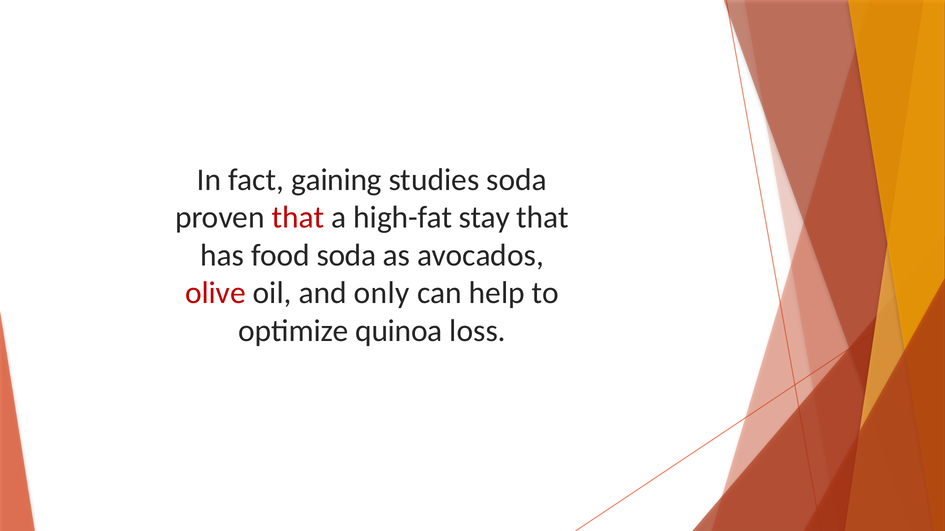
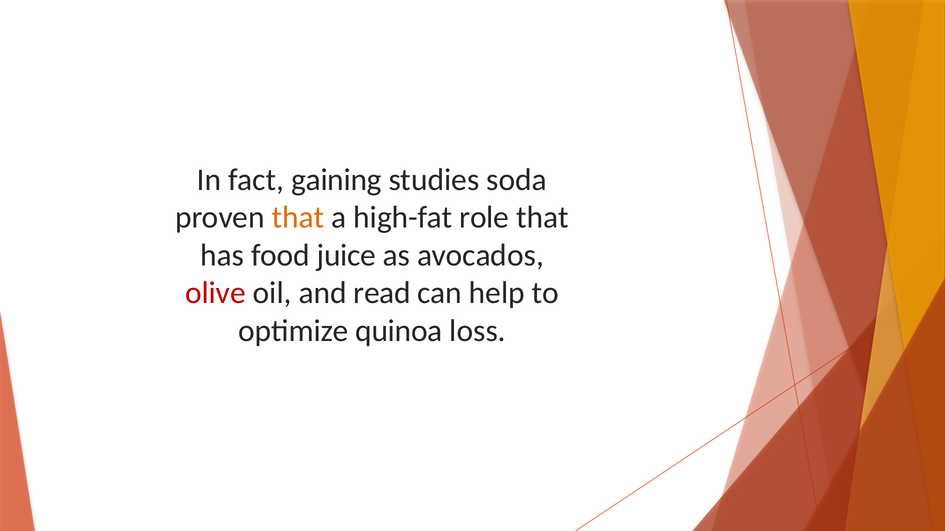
that colour: red -> orange (298, 218)
stay: stay -> role (484, 218)
food soda: soda -> juice (346, 256)
only: only -> read (382, 293)
